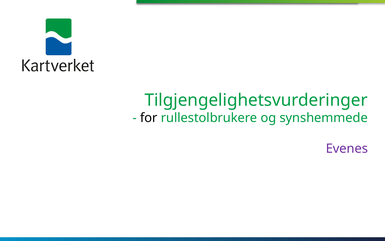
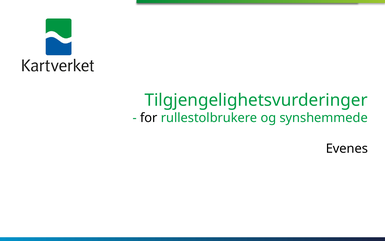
Evenes colour: purple -> black (347, 148)
